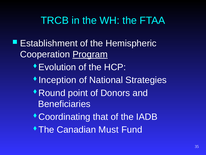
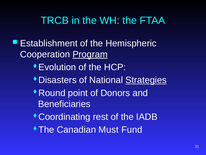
Inception: Inception -> Disasters (58, 80)
Strategies underline: none -> present (146, 80)
that: that -> rest (101, 116)
